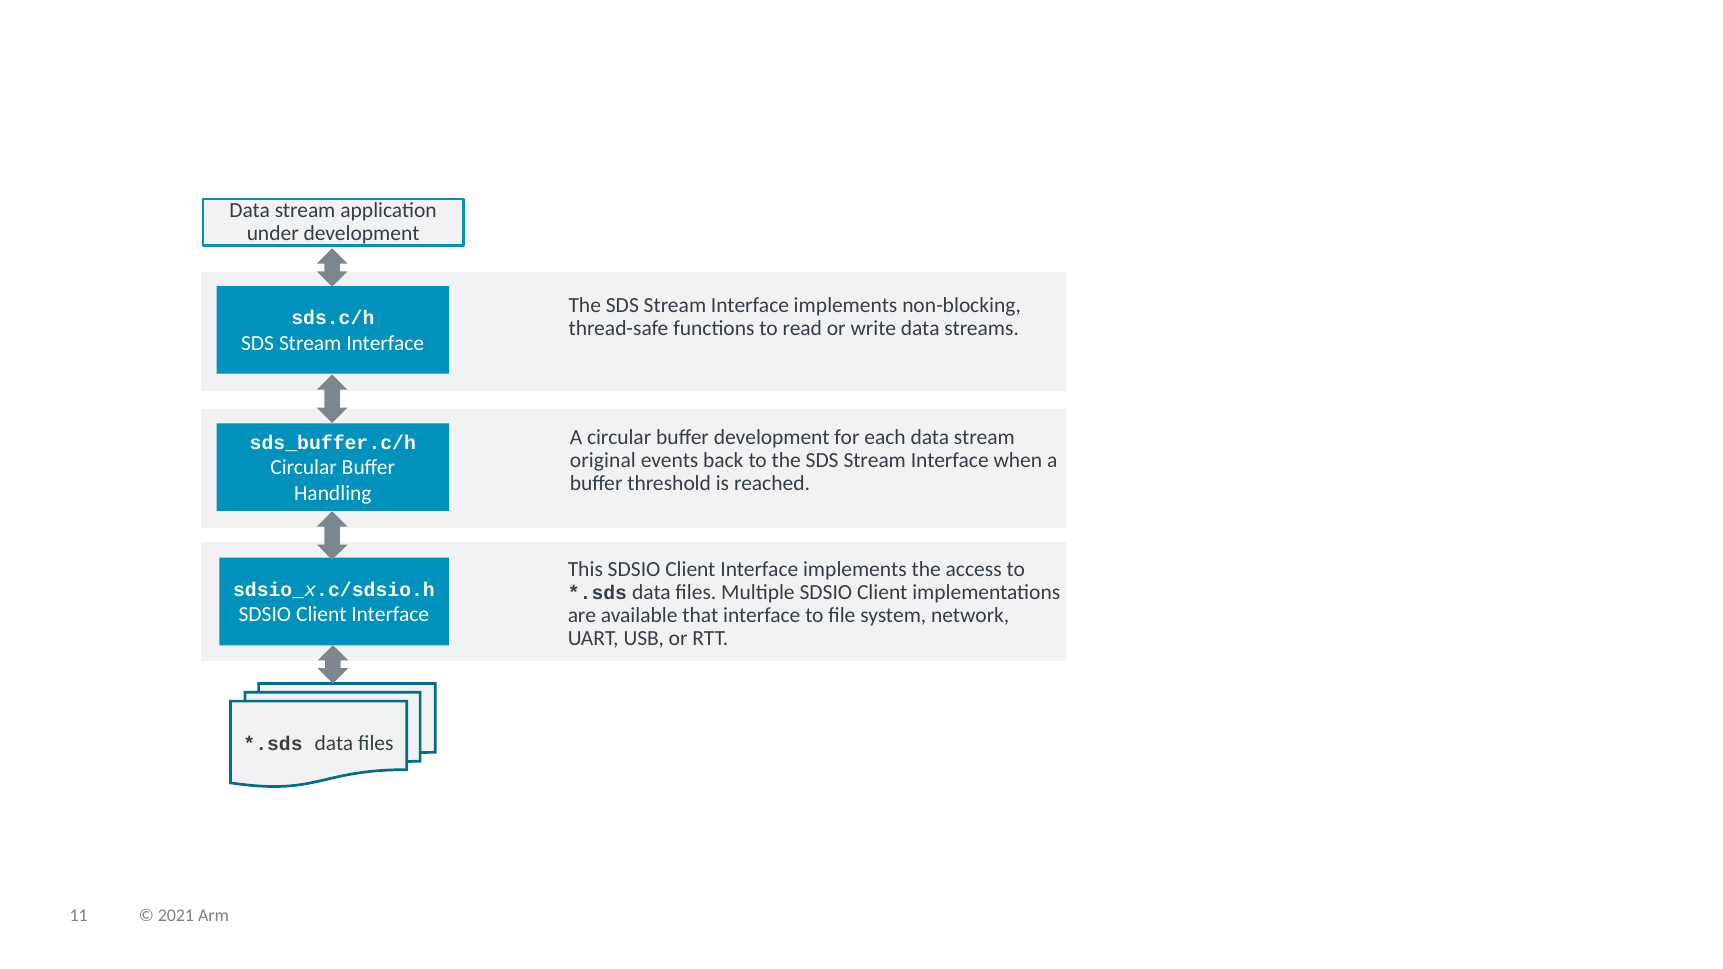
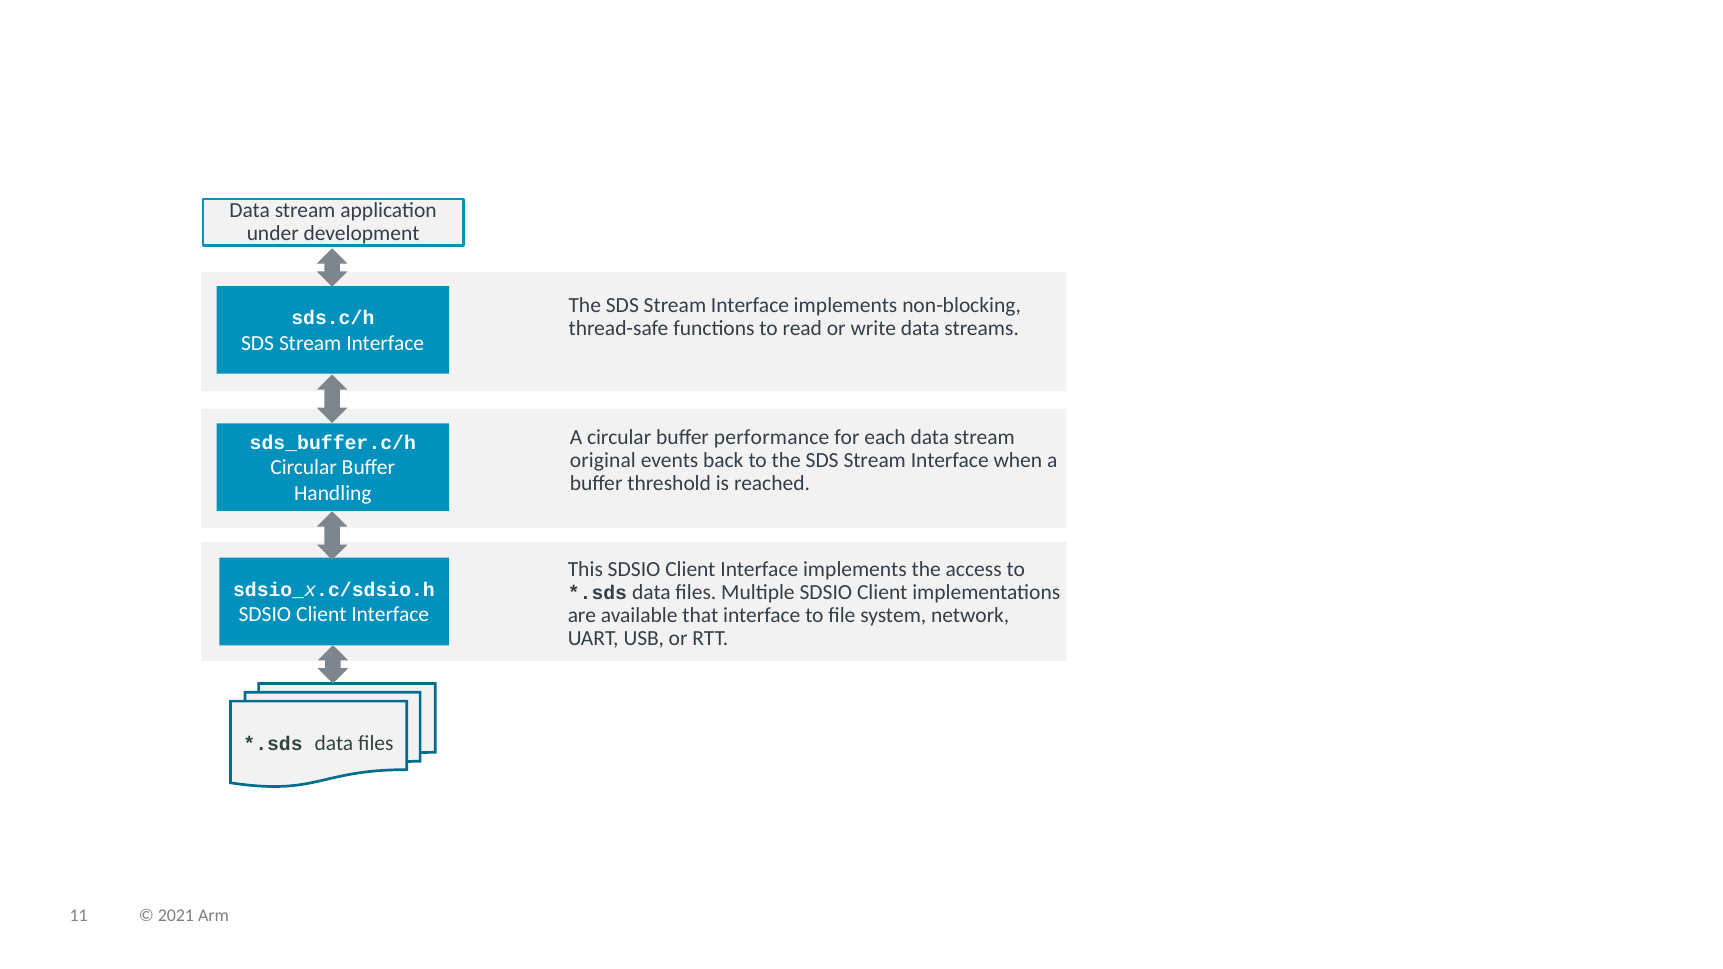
buffer development: development -> performance (772, 437)
